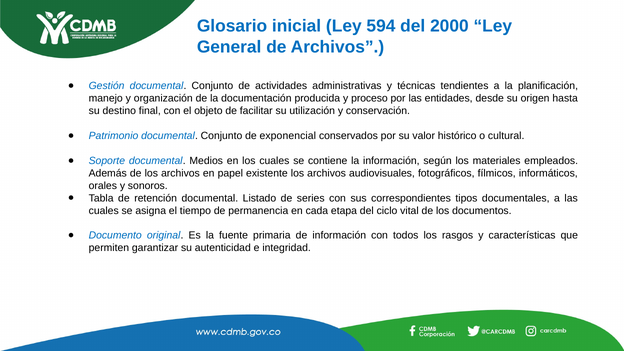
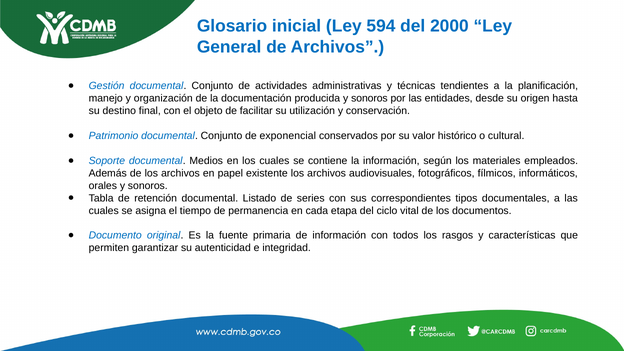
producida y proceso: proceso -> sonoros (369, 98)
